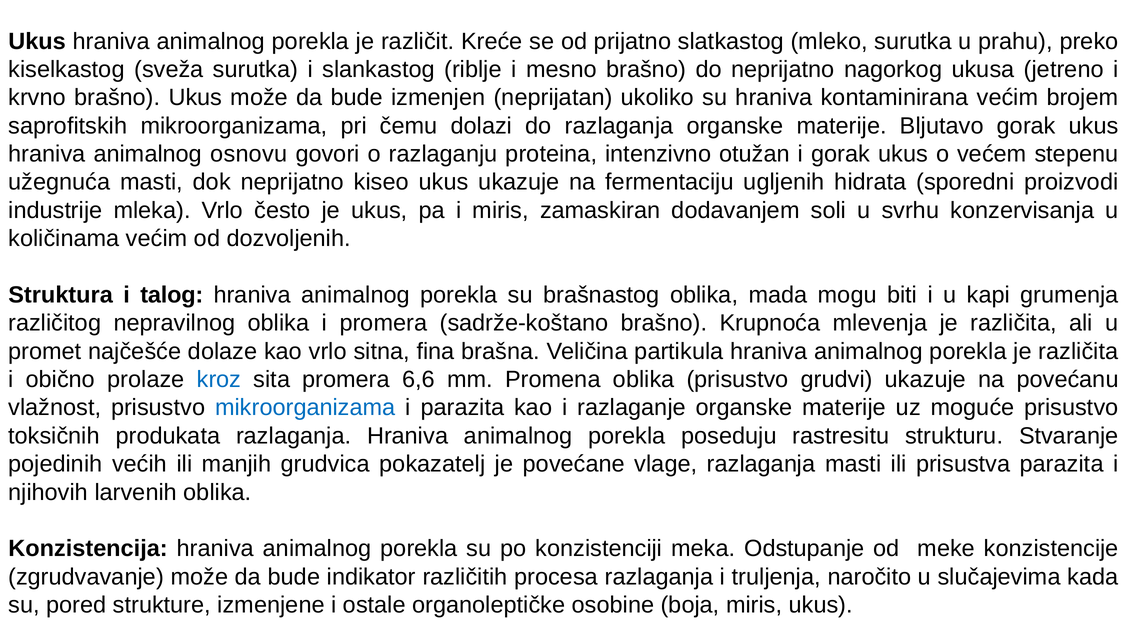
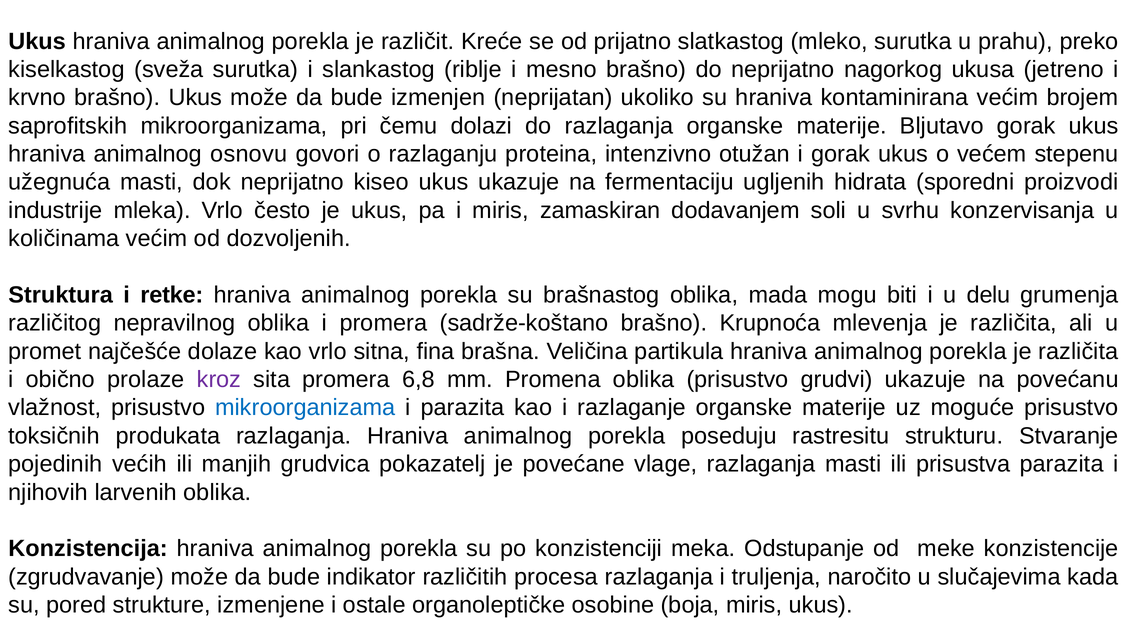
talog: talog -> retke (172, 295)
kapi: kapi -> delu (989, 295)
kroz colour: blue -> purple (219, 380)
6,6: 6,6 -> 6,8 (418, 380)
